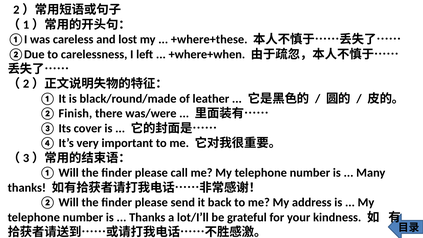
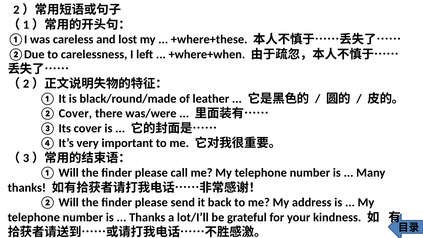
② Finish: Finish -> Cover (75, 114)
